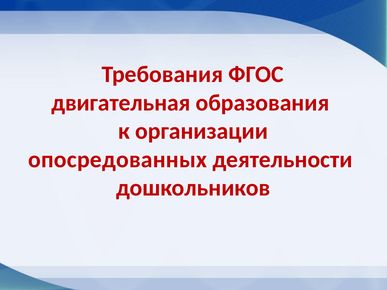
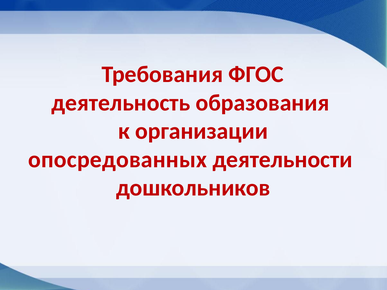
двигательная: двигательная -> деятельность (121, 103)
